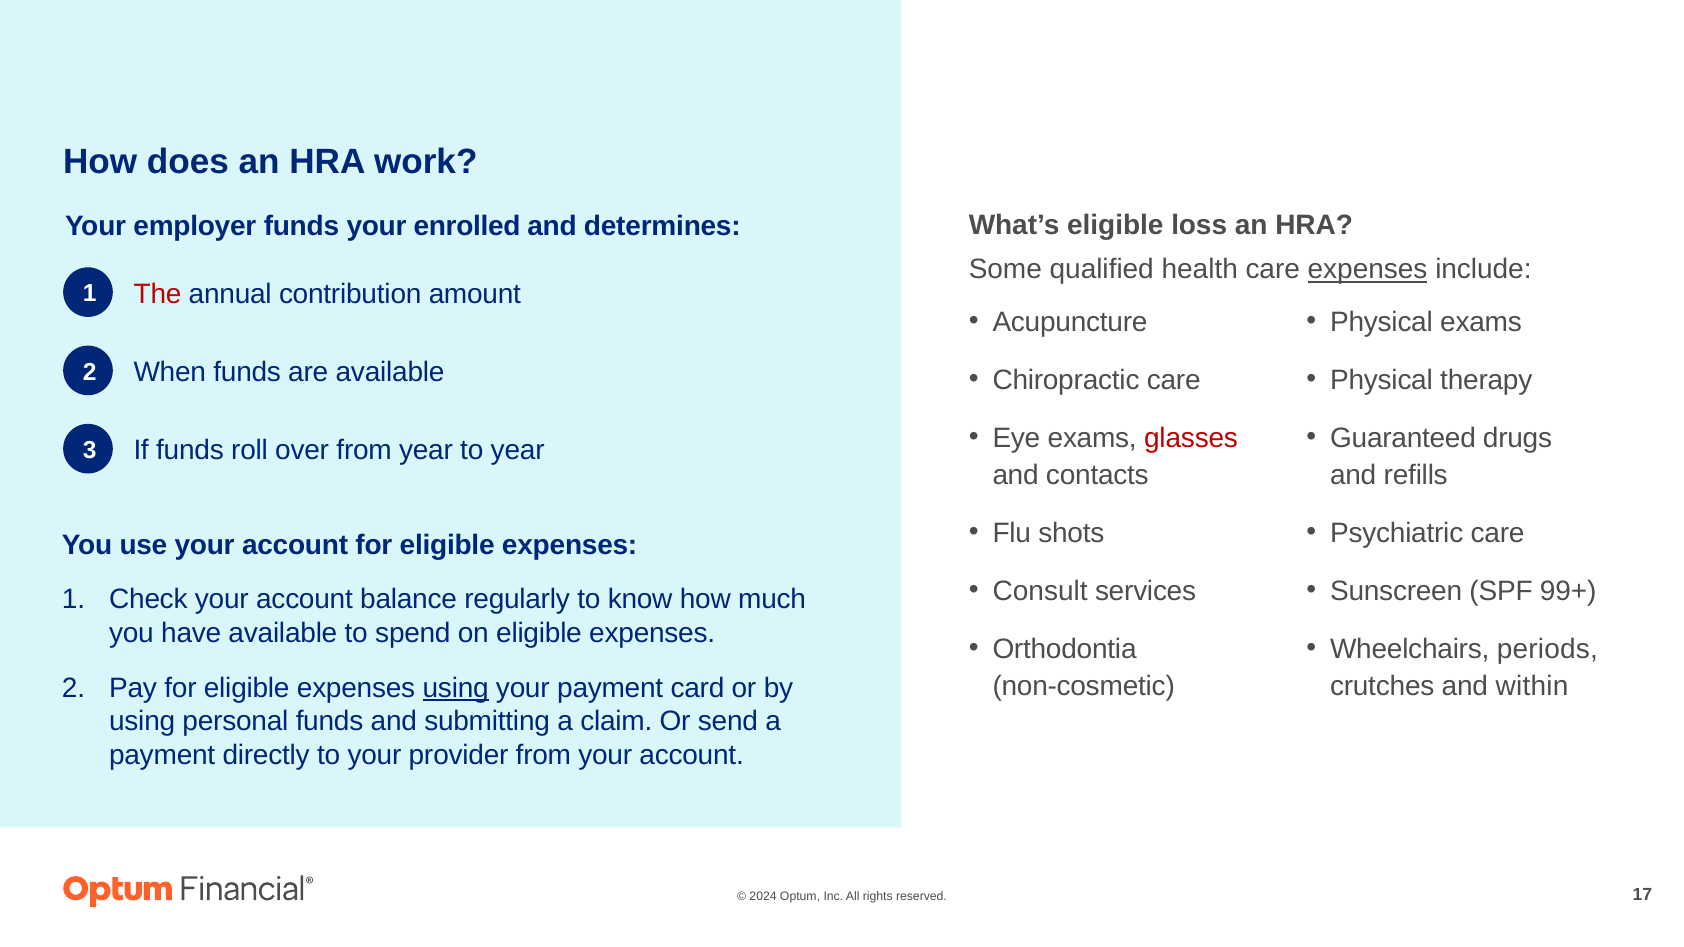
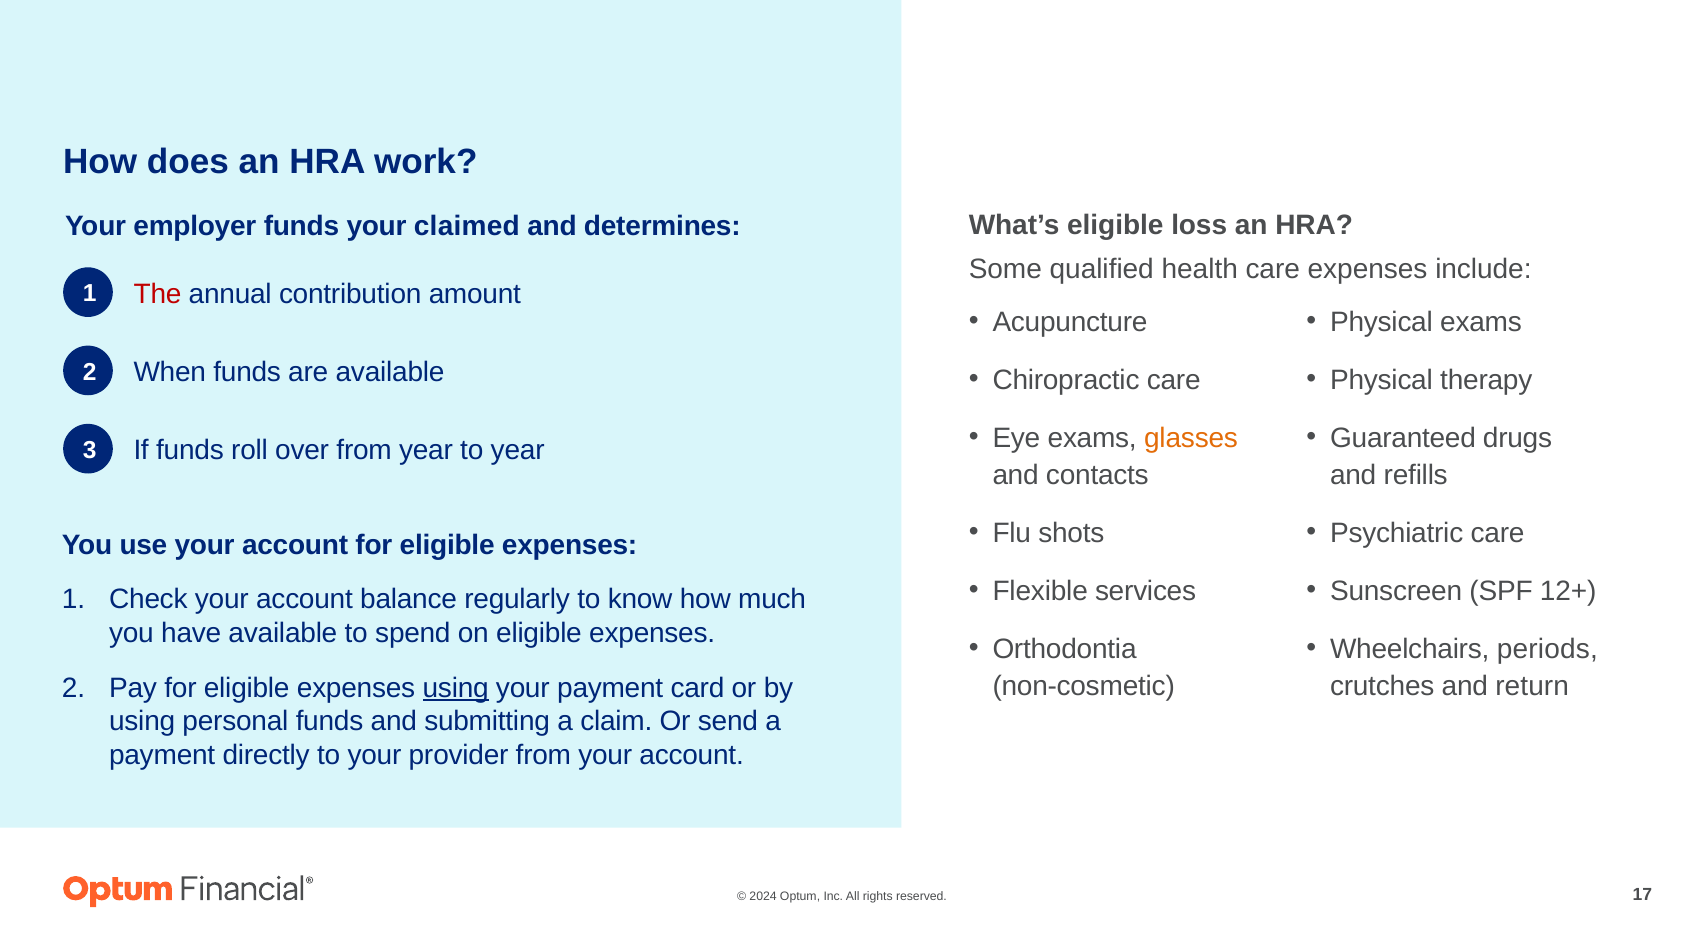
enrolled: enrolled -> claimed (467, 226)
expenses underline: present -> none (1368, 270)
glasses colour: red -> orange (1191, 438)
Consult: Consult -> Flexible (1040, 591)
99+: 99+ -> 12+ (1568, 591)
within: within -> return (1532, 686)
